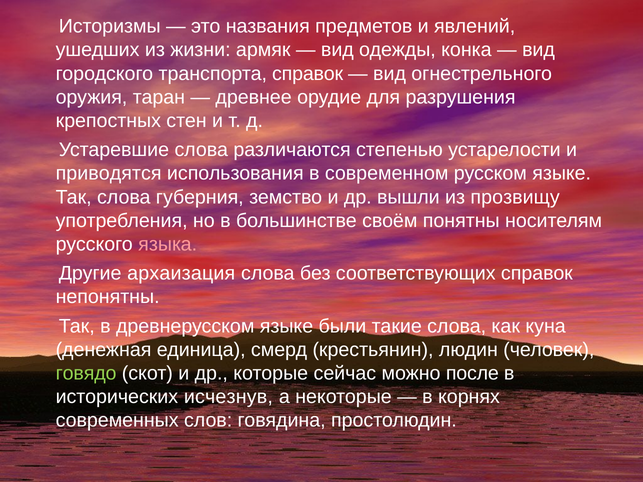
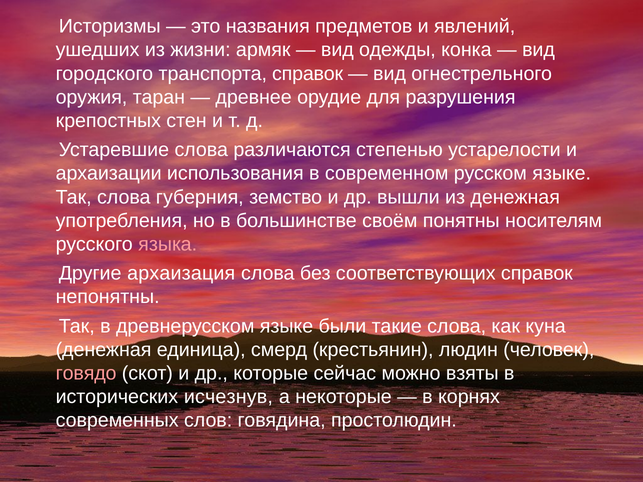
приводятся: приводятся -> архаизации (109, 174)
из прозвищу: прозвищу -> денежная (515, 197)
говядо colour: light green -> pink (86, 374)
после: после -> взяты (472, 374)
